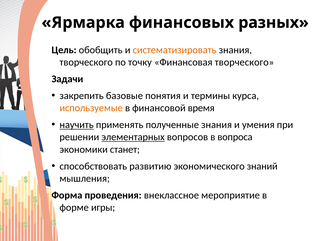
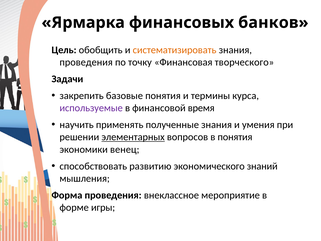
разных: разных -> банков (273, 23)
творческого: творческого -> проведения (86, 62)
используемые colour: orange -> purple (91, 108)
научить underline: present -> none (77, 125)
в вопроса: вопроса -> понятия (235, 137)
станет: станет -> венец (125, 149)
